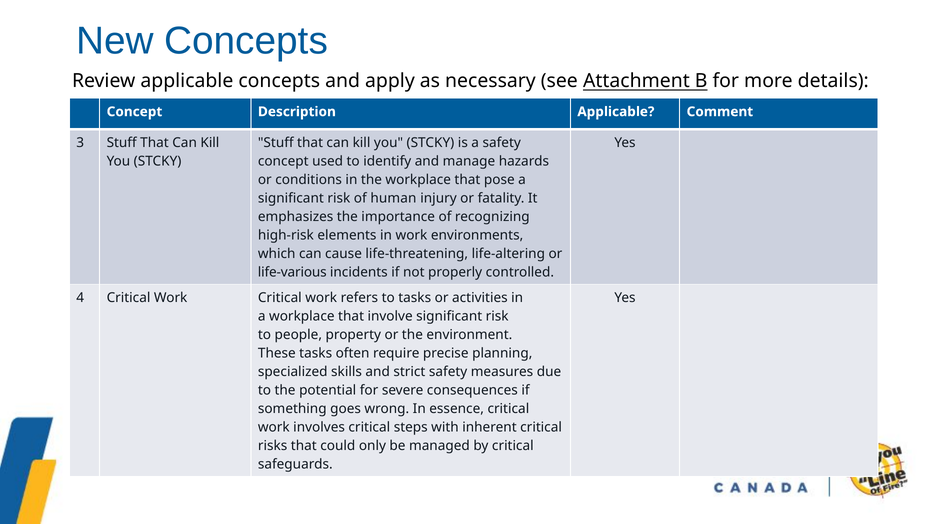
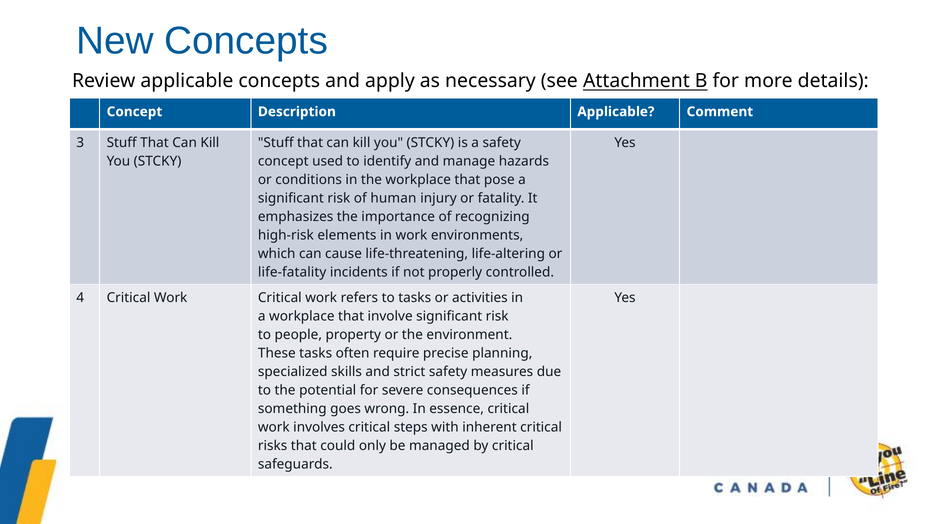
life-various: life-various -> life-fatality (292, 272)
